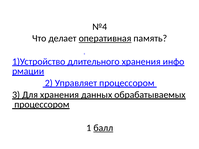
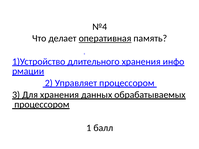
балл underline: present -> none (103, 128)
